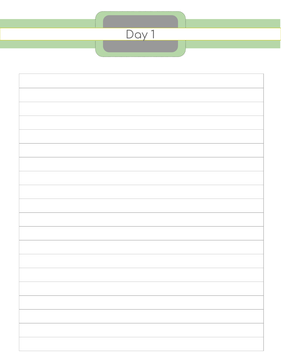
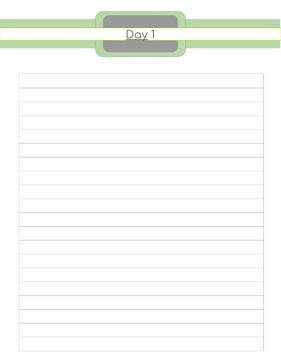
Day underline: none -> present (137, 35)
